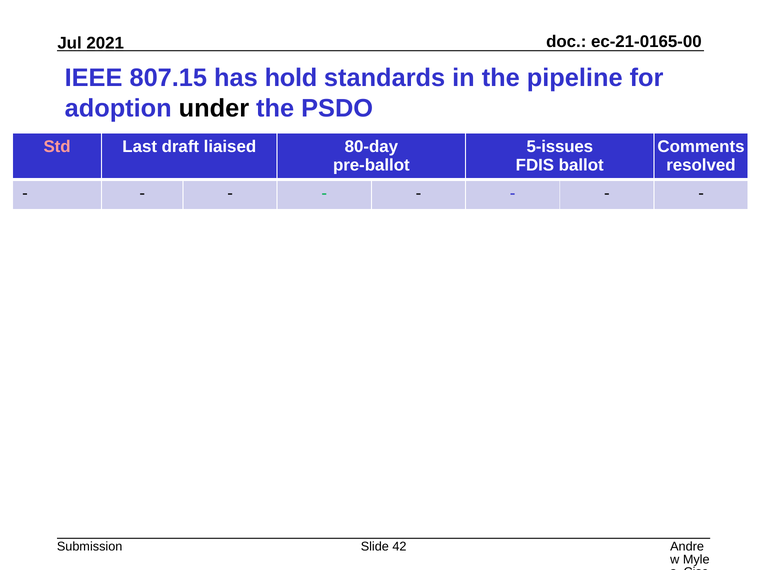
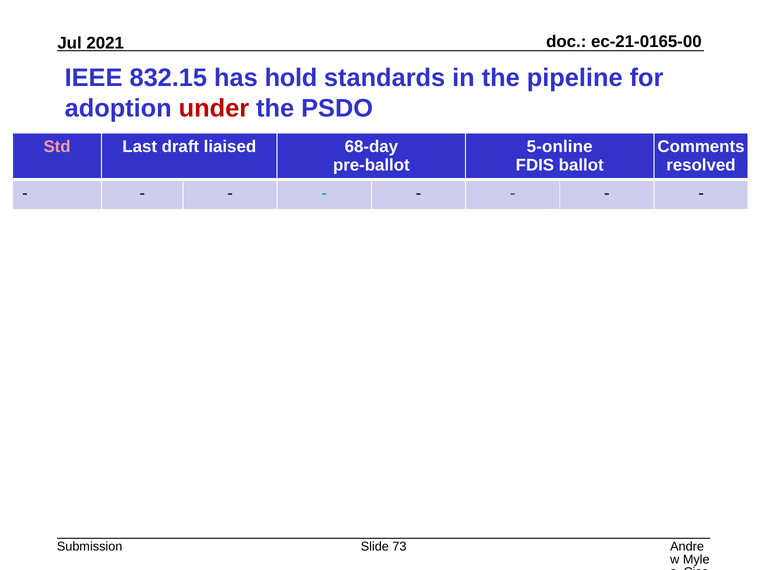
807.15: 807.15 -> 832.15 (168, 78)
under colour: black -> red (214, 108)
80-day: 80-day -> 68-day (371, 147)
5-issues: 5-issues -> 5-online (560, 147)
42: 42 -> 73 (400, 547)
